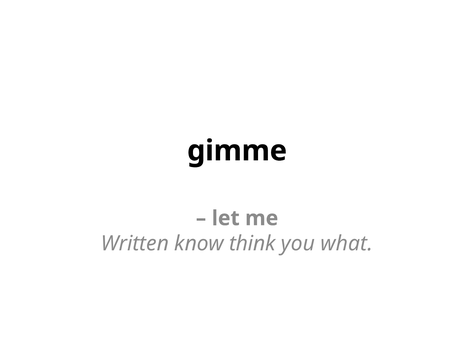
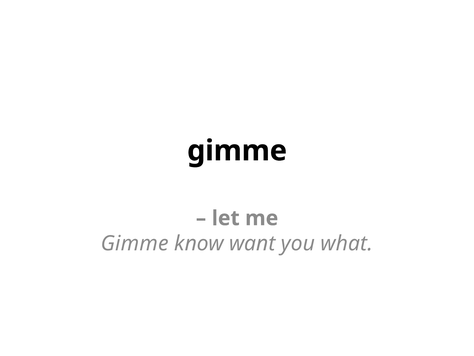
Written: Written -> Gimme (135, 243)
think: think -> want (252, 243)
